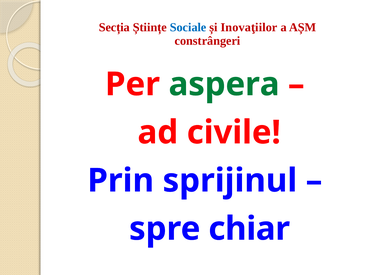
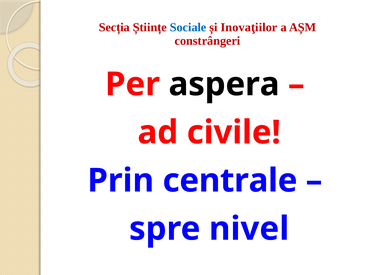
aspera colour: green -> black (224, 84)
sprijinul: sprijinul -> centrale (230, 180)
chiar: chiar -> nivel (249, 228)
